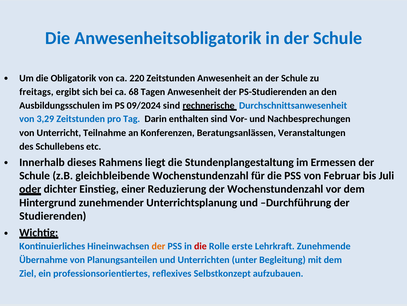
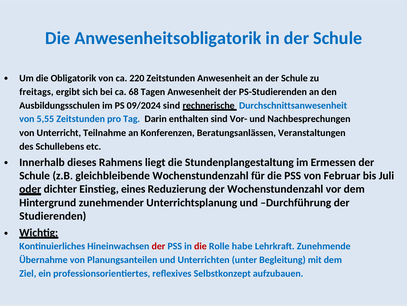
3,29: 3,29 -> 5,55 (45, 119)
einer: einer -> eines (133, 189)
der colour: orange -> red (158, 246)
erste: erste -> habe (242, 246)
